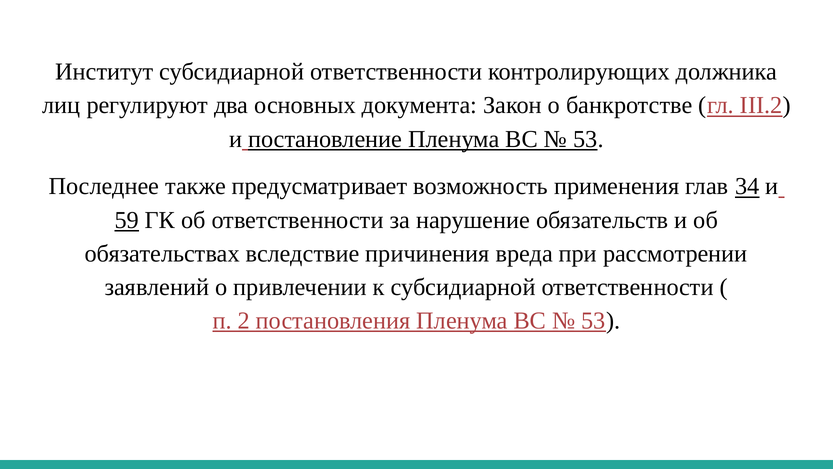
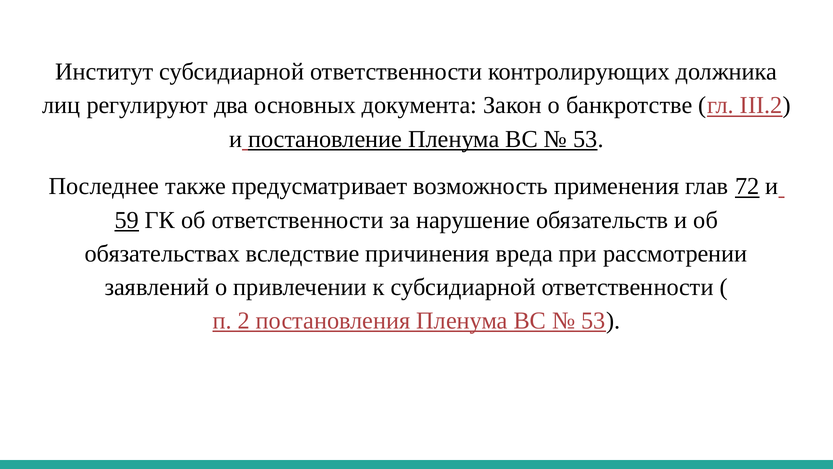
34: 34 -> 72 (747, 186)
